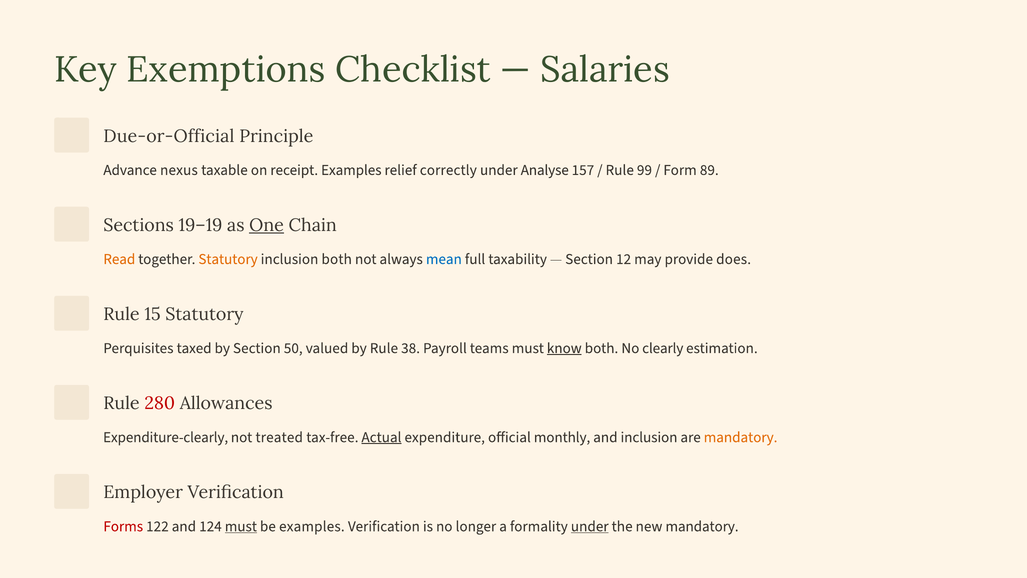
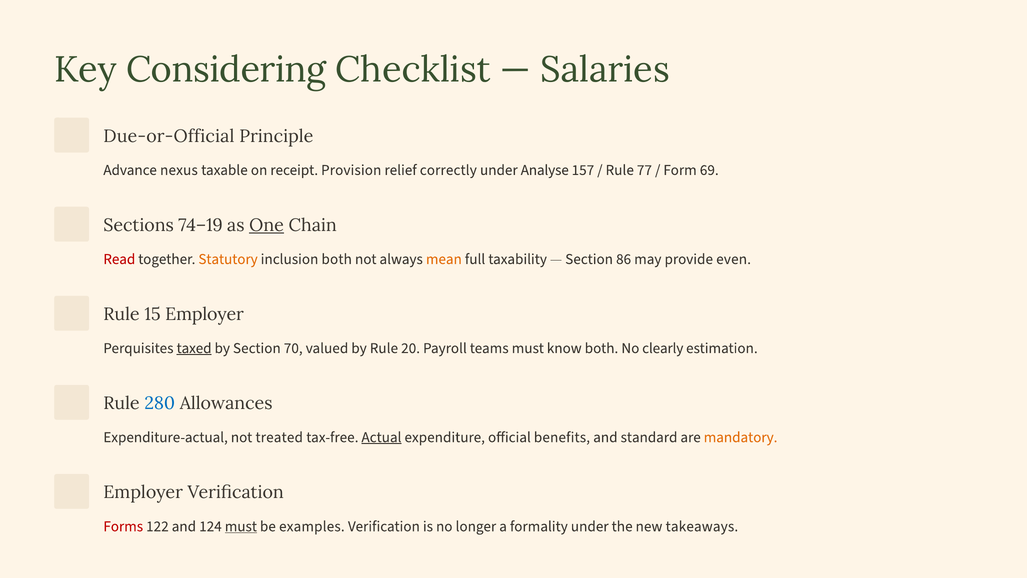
Exemptions: Exemptions -> Considering (226, 70)
receipt Examples: Examples -> Provision (351, 170)
99: 99 -> 77 (644, 170)
89: 89 -> 69 (709, 170)
19–19: 19–19 -> 74–19 (201, 225)
Read colour: orange -> red (119, 259)
mean colour: blue -> orange (444, 259)
12: 12 -> 86 (624, 259)
does: does -> even (734, 259)
15 Statutory: Statutory -> Employer (205, 314)
taxed underline: none -> present (194, 348)
50: 50 -> 70 (293, 348)
38: 38 -> 20 (411, 348)
know underline: present -> none (564, 348)
280 colour: red -> blue (160, 403)
Expenditure-clearly: Expenditure-clearly -> Expenditure-actual (166, 437)
monthly: monthly -> benefits (562, 437)
and inclusion: inclusion -> standard (649, 437)
under underline: present -> none (590, 526)
new mandatory: mandatory -> takeaways (702, 526)
